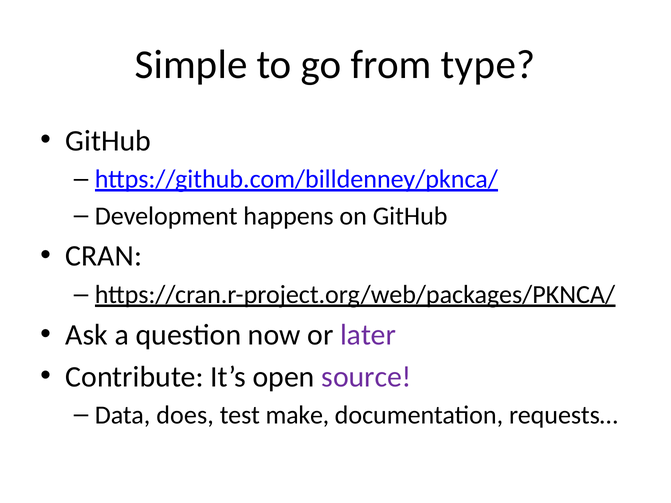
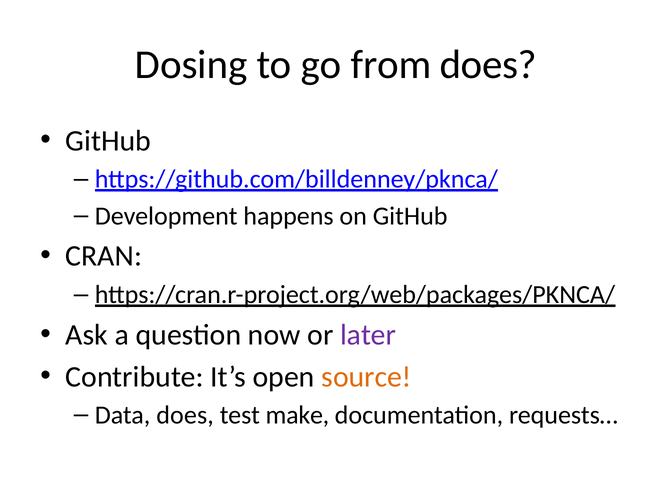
Simple: Simple -> Dosing (191, 65)
from type: type -> does (488, 65)
source colour: purple -> orange (367, 377)
